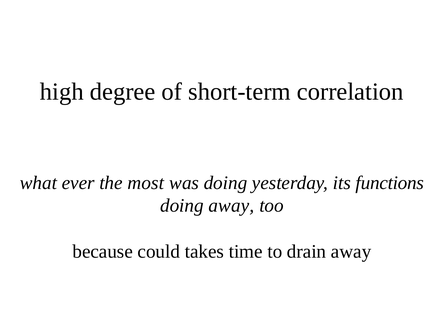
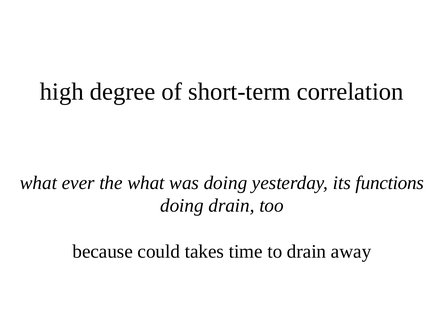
the most: most -> what (146, 183)
doing away: away -> drain (232, 206)
